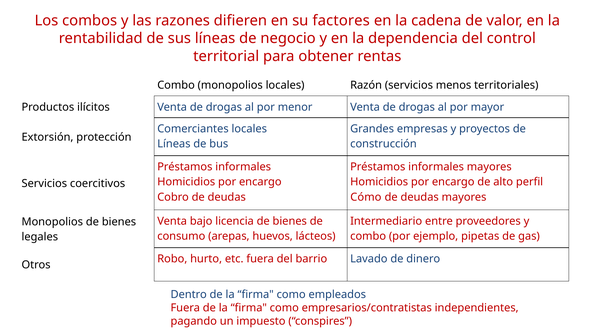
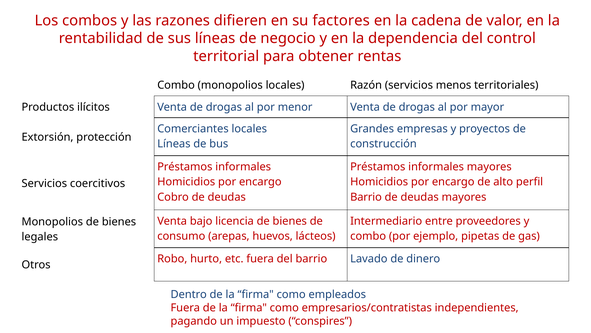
Cómo: Cómo -> Barrio (366, 197)
